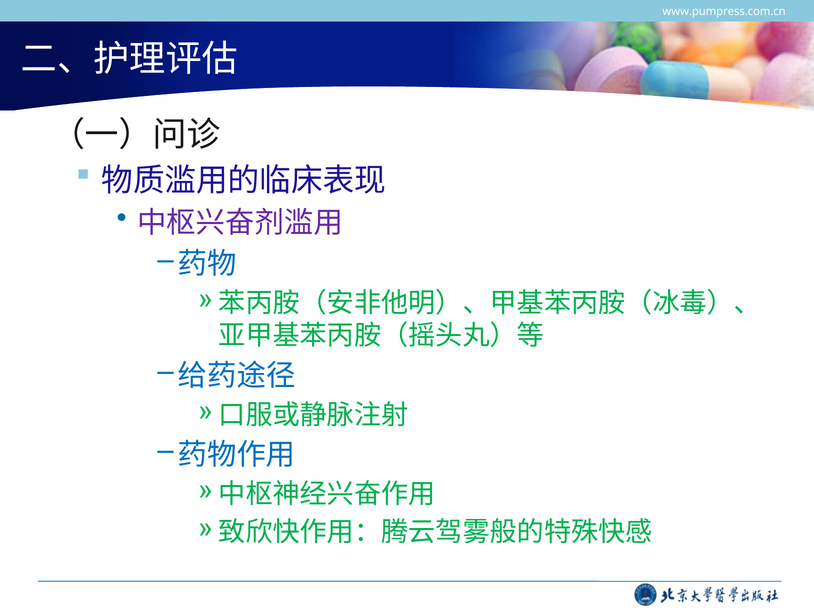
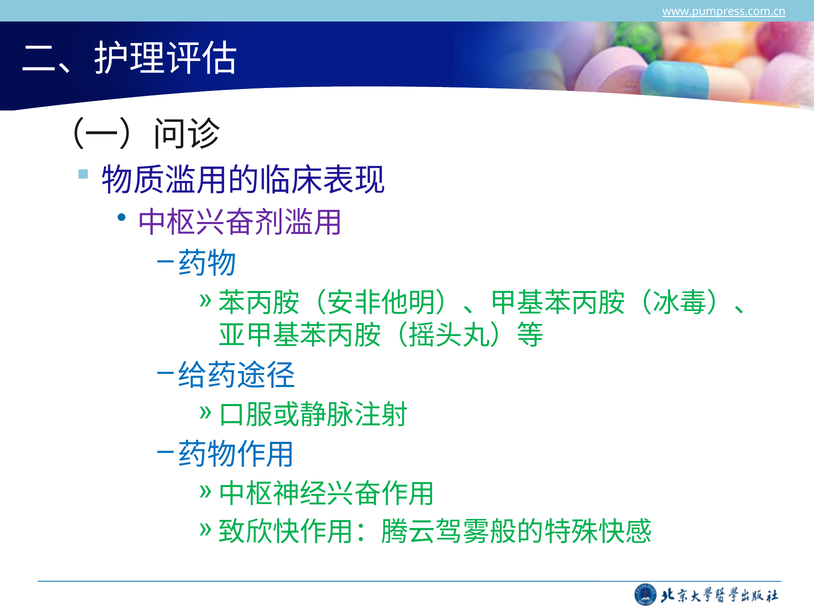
www.pumpress.com.cn underline: none -> present (724, 12)
